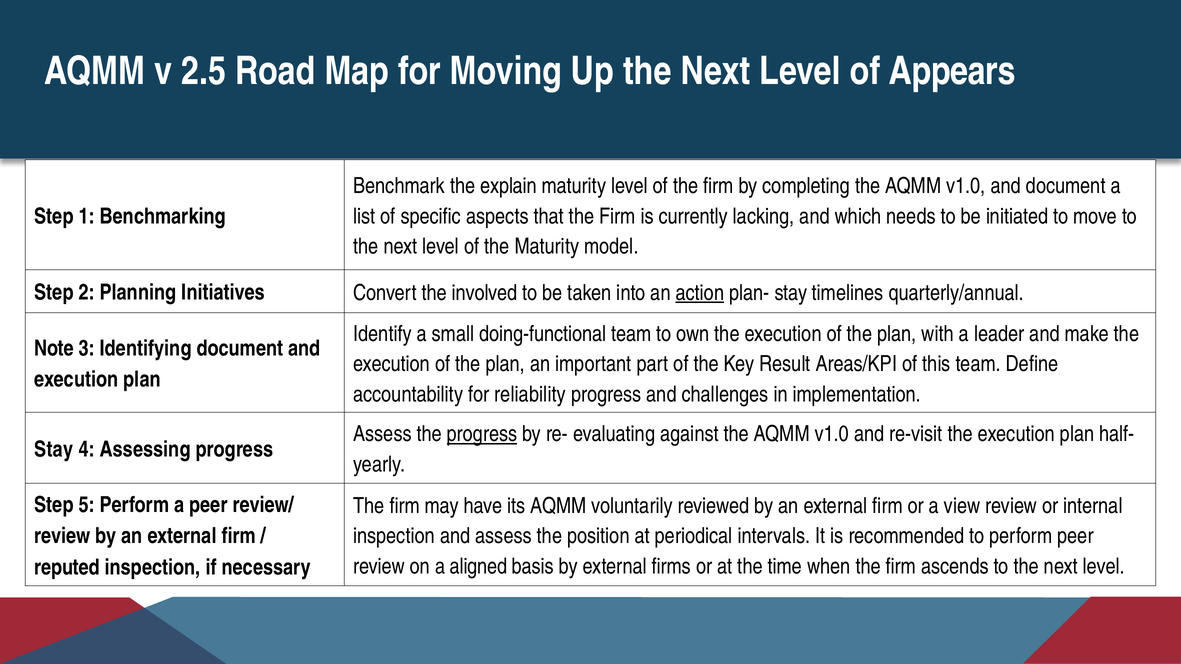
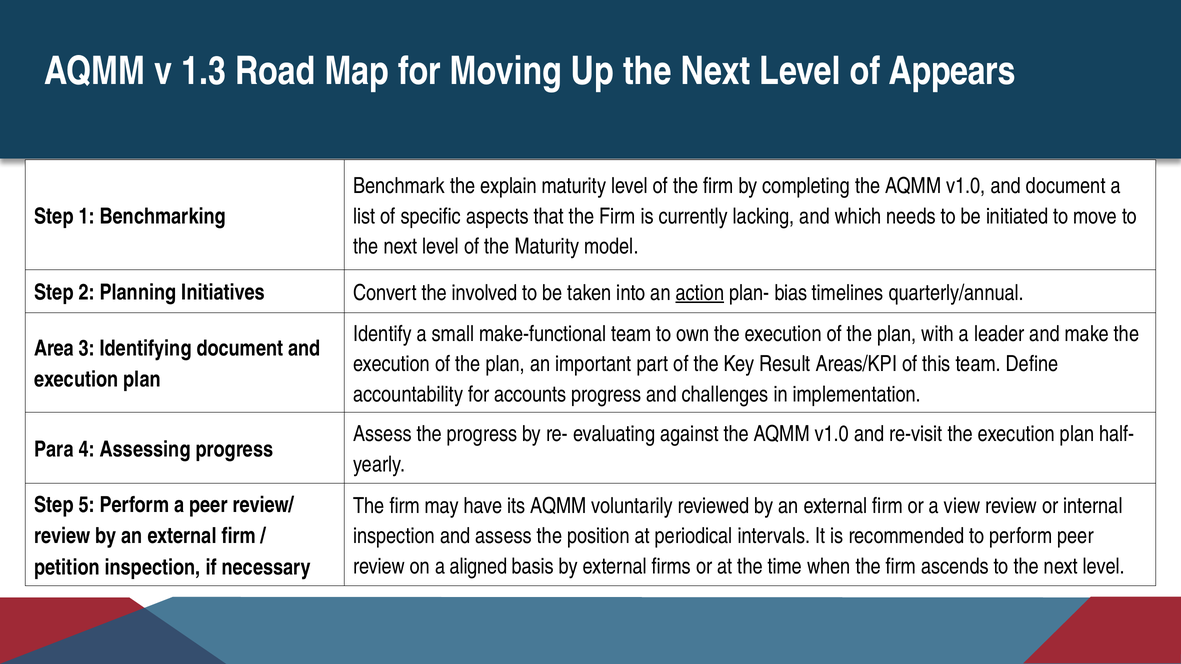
2.5: 2.5 -> 1.3 (204, 71)
plan- stay: stay -> bias (791, 293)
doing-functional: doing-functional -> make-functional (543, 334)
Note: Note -> Area (54, 348)
reliability: reliability -> accounts (530, 394)
progress underline: present -> none (482, 434)
Stay: Stay -> Para (54, 449)
reputed: reputed -> petition (67, 568)
